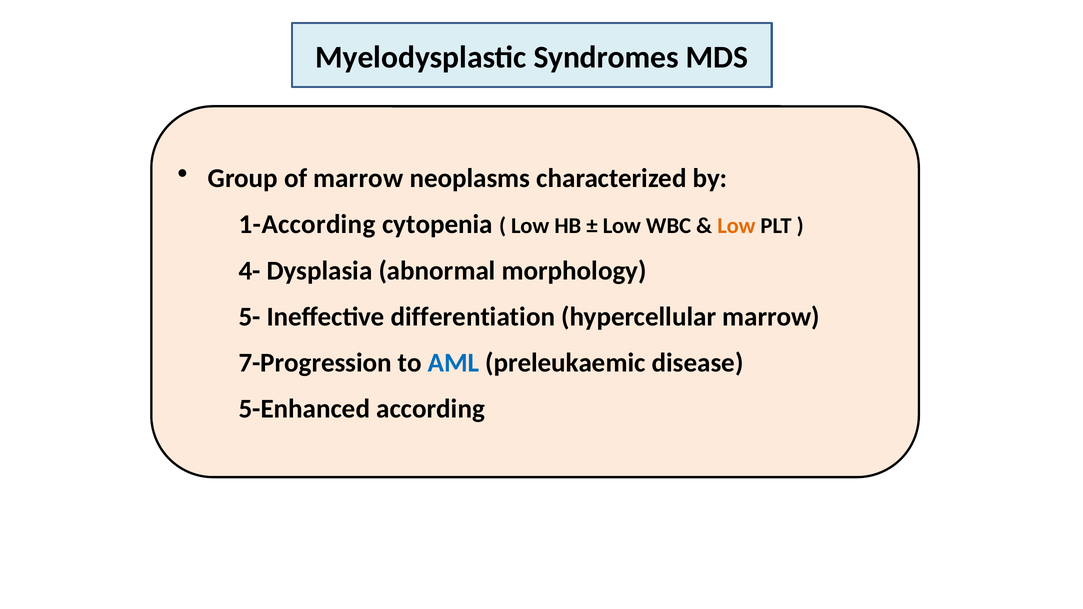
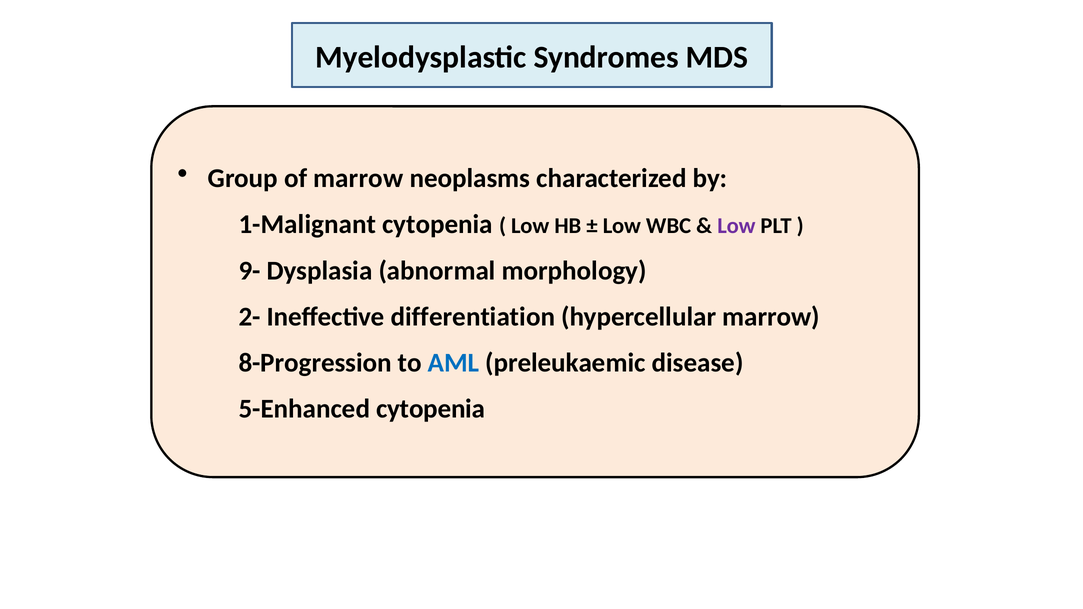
1-According: 1-According -> 1-Malignant (307, 225)
Low colour: orange -> purple (736, 226)
4-: 4- -> 9- (250, 271)
5-: 5- -> 2- (250, 317)
7-Progression: 7-Progression -> 8-Progression (315, 363)
5-Enhanced according: according -> cytopenia (431, 409)
